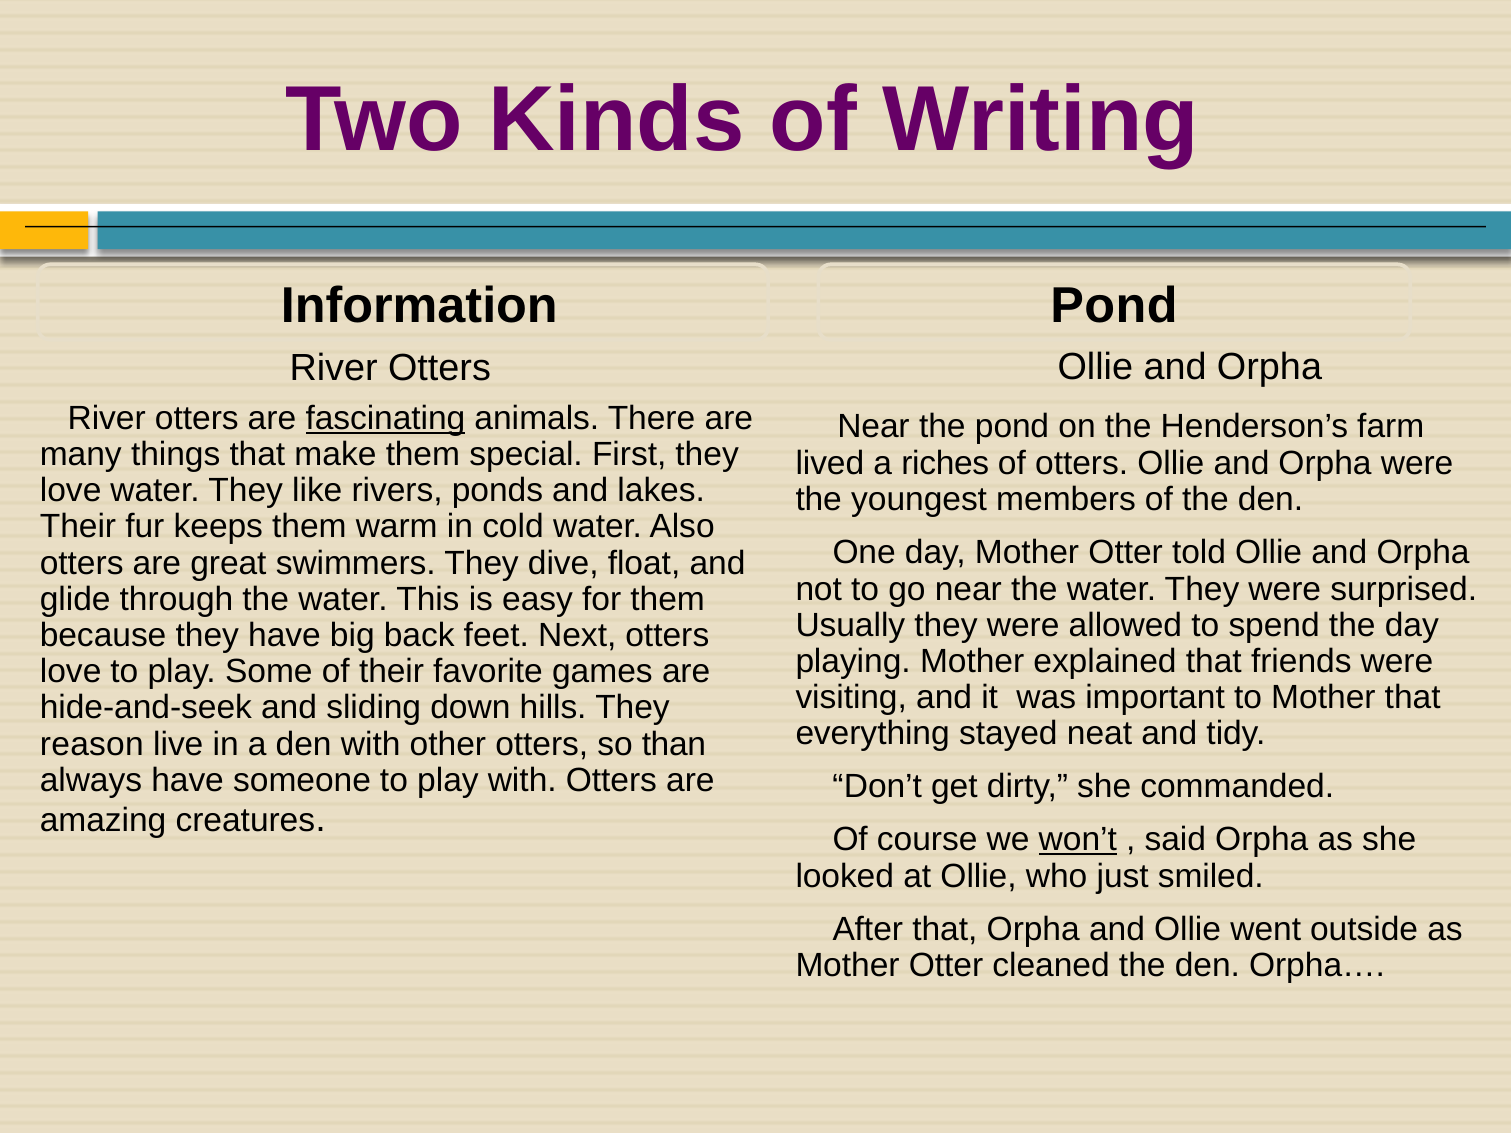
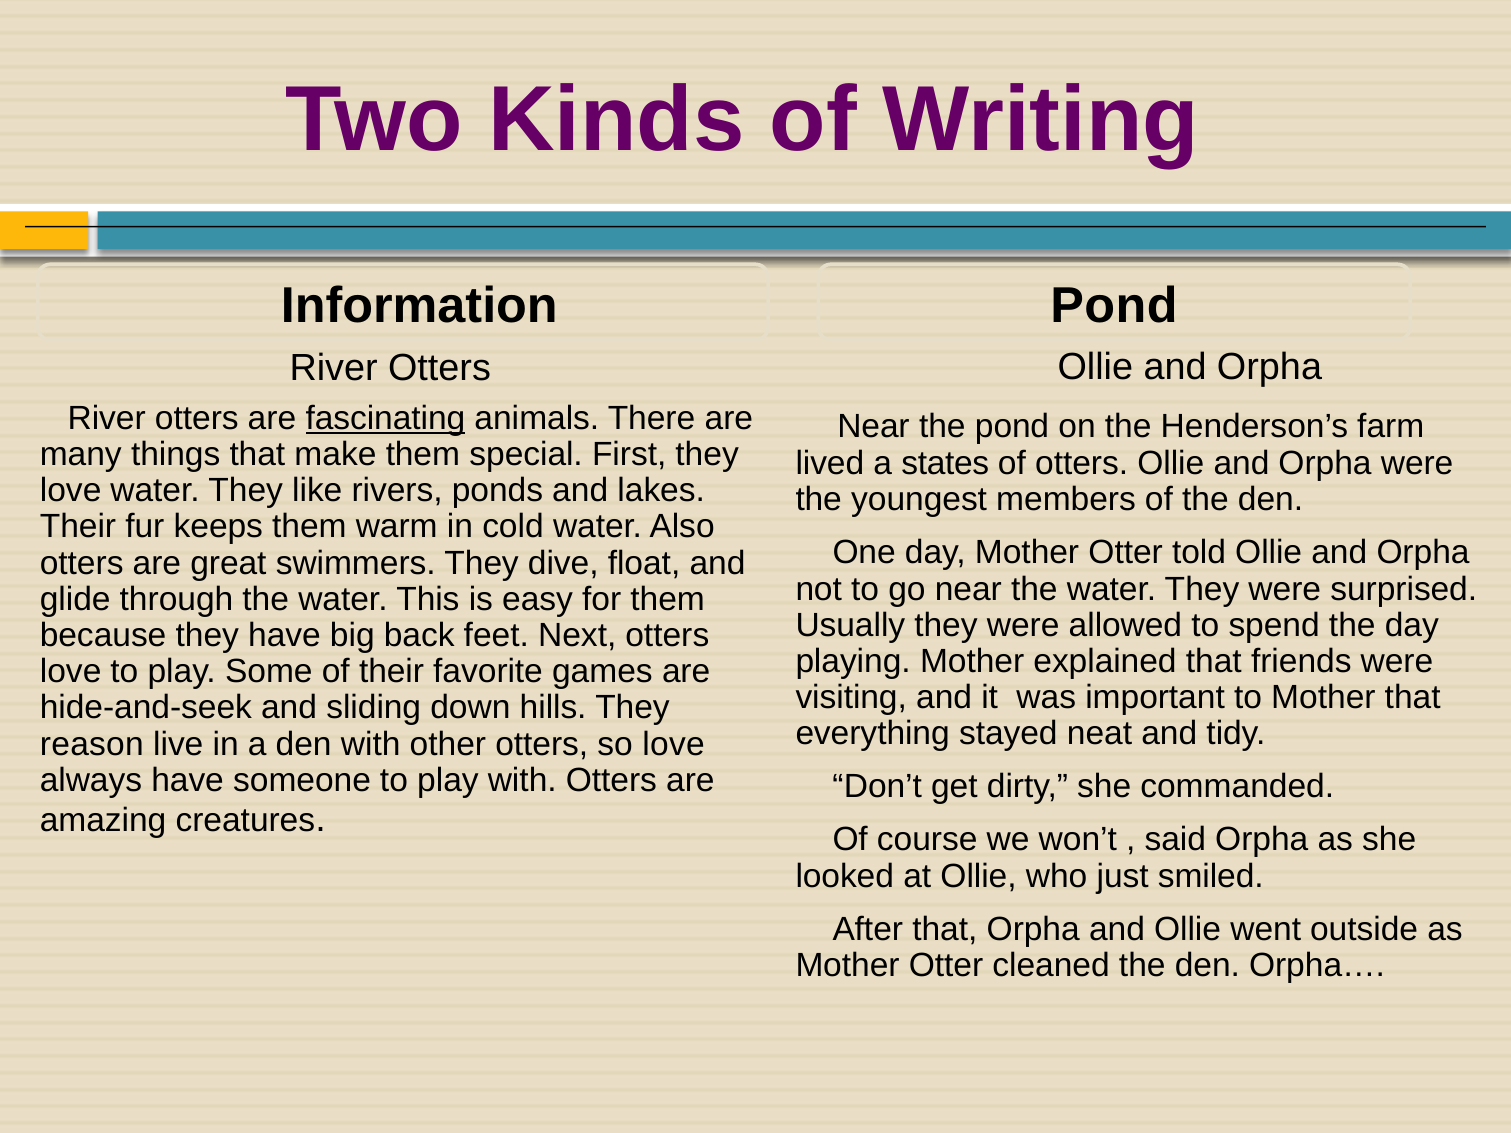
riches: riches -> states (945, 464)
so than: than -> love (674, 744)
won’t underline: present -> none (1078, 840)
